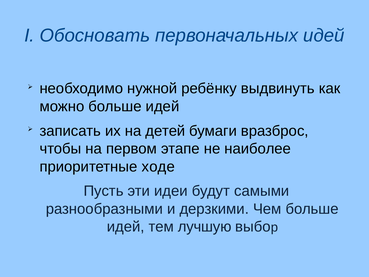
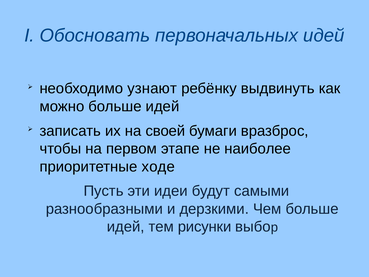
нужной: нужной -> узнают (152, 88)
детей: детей -> своей (165, 131)
лучшую: лучшую -> рисунки (205, 227)
